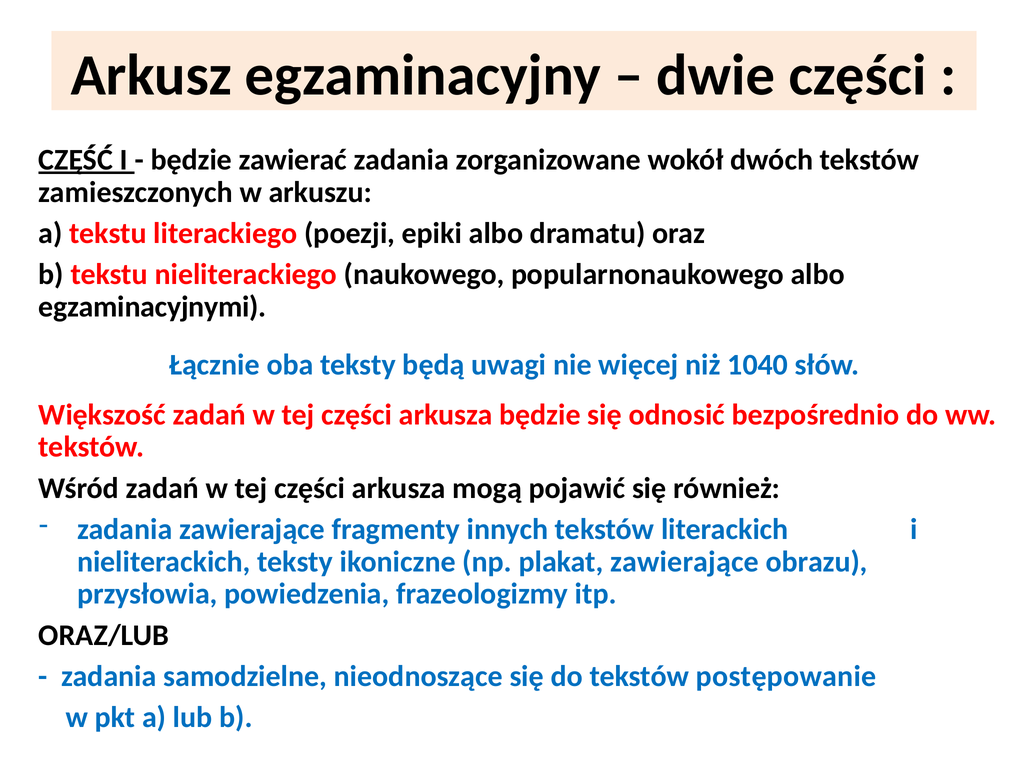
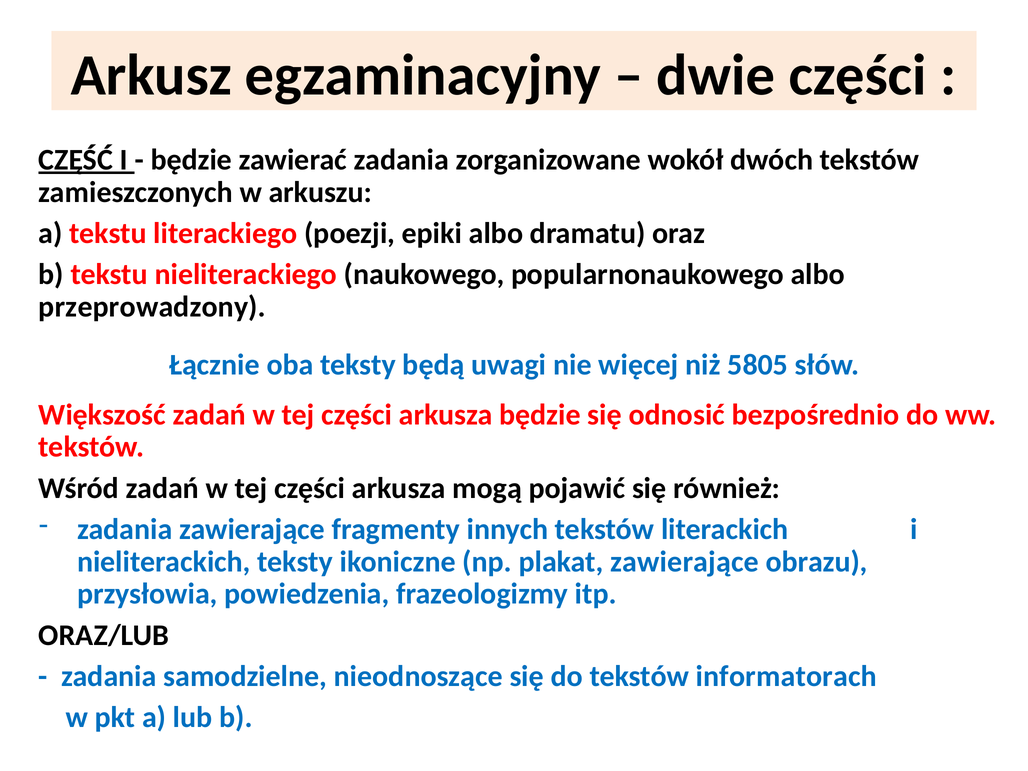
egzaminacyjnymi: egzaminacyjnymi -> przeprowadzony (152, 307)
1040: 1040 -> 5805 (758, 365)
postępowanie: postępowanie -> informatorach (786, 676)
